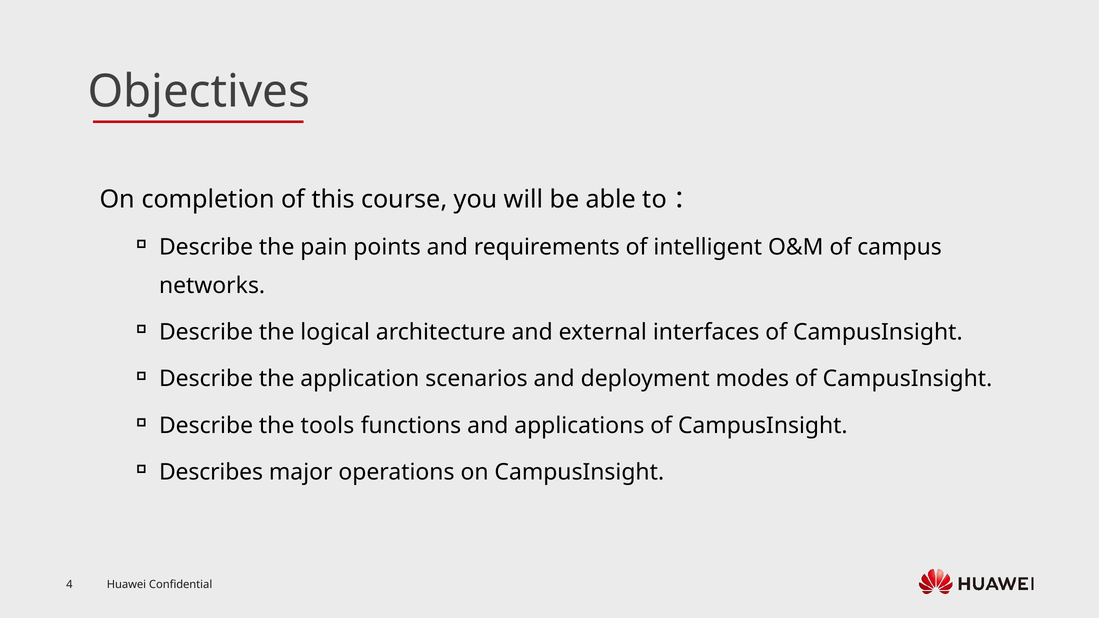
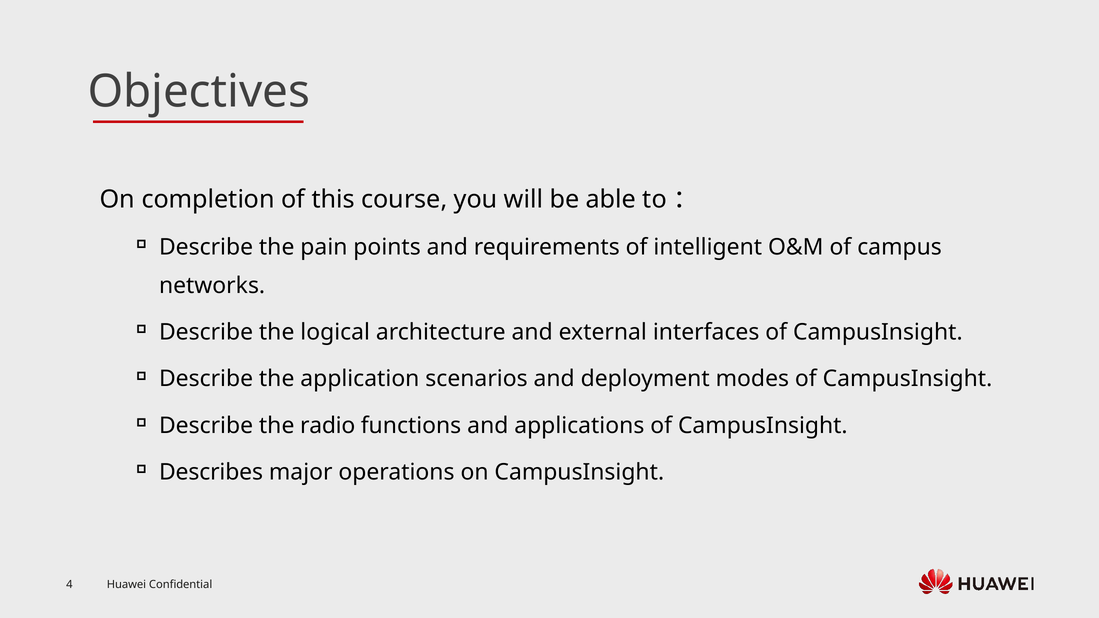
tools: tools -> radio (328, 426)
